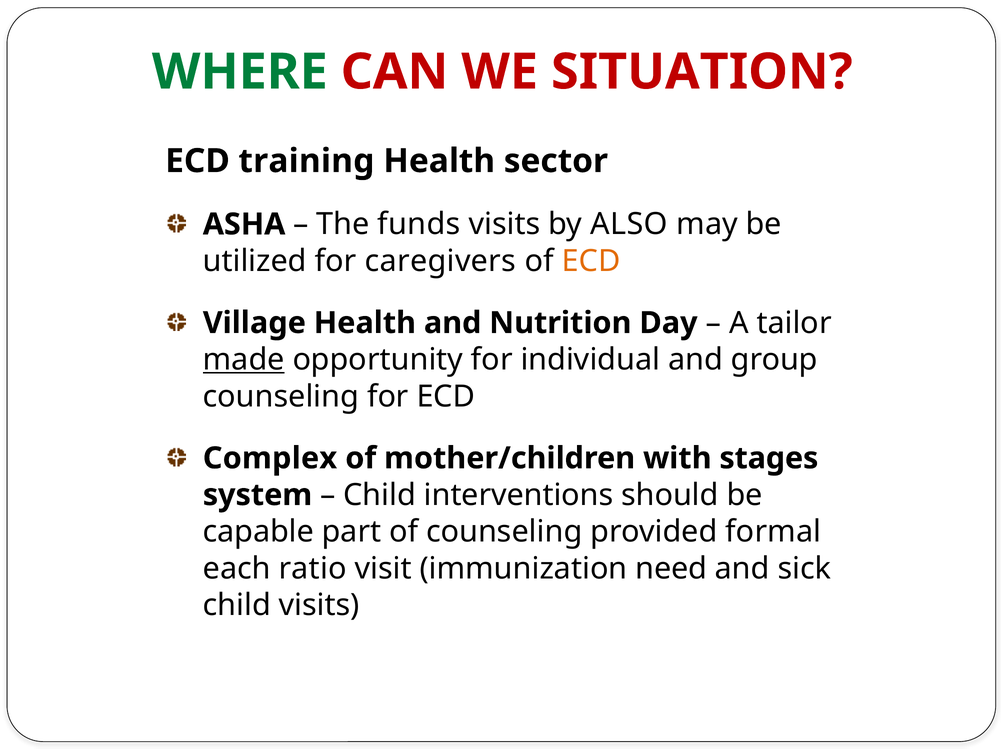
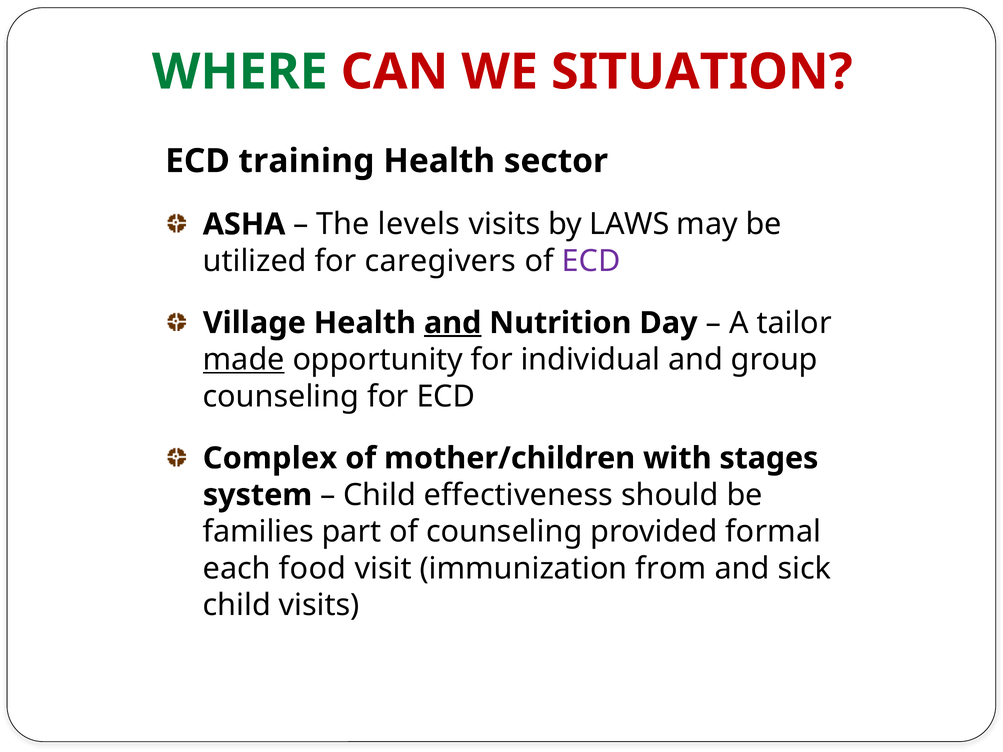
funds: funds -> levels (419, 224)
ALSO: ALSO -> LAWS (629, 224)
ECD colour: orange -> purple (591, 261)
and underline: none -> present (453, 323)
interventions: interventions -> effectiveness (518, 495)
capable: capable -> families (258, 532)
ratio: ratio -> food (313, 569)
need: need -> from (671, 569)
